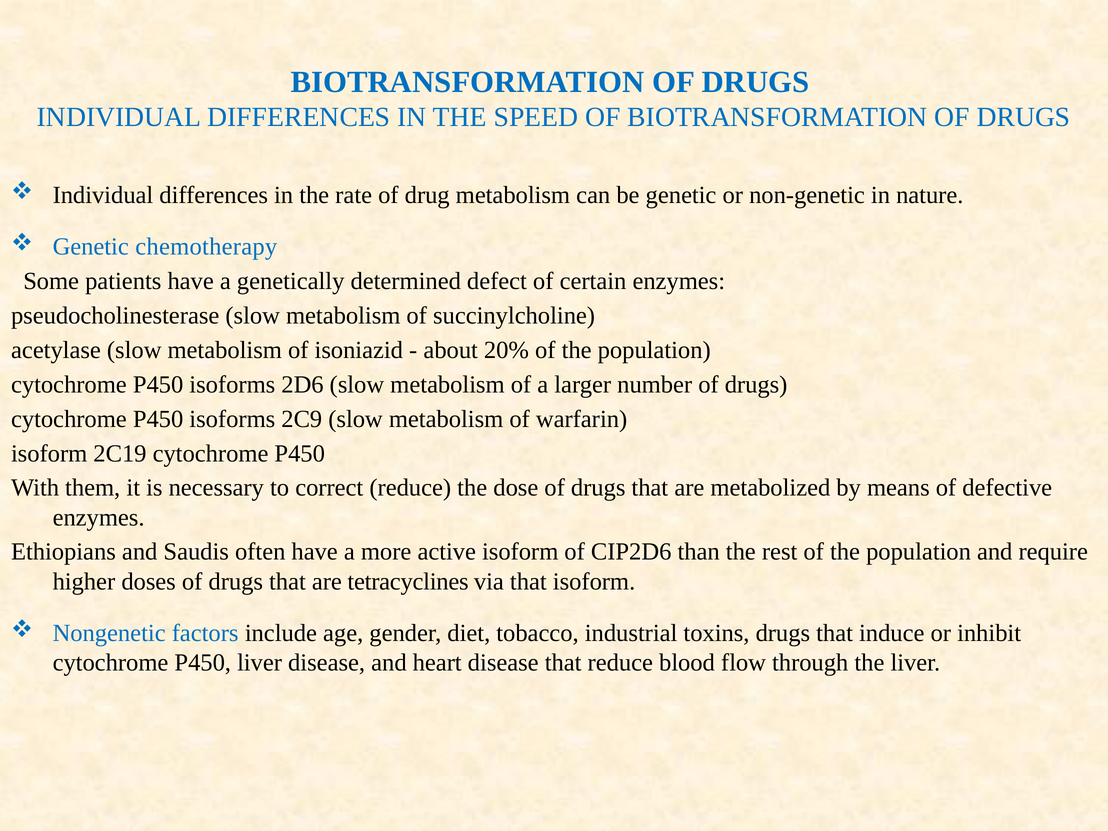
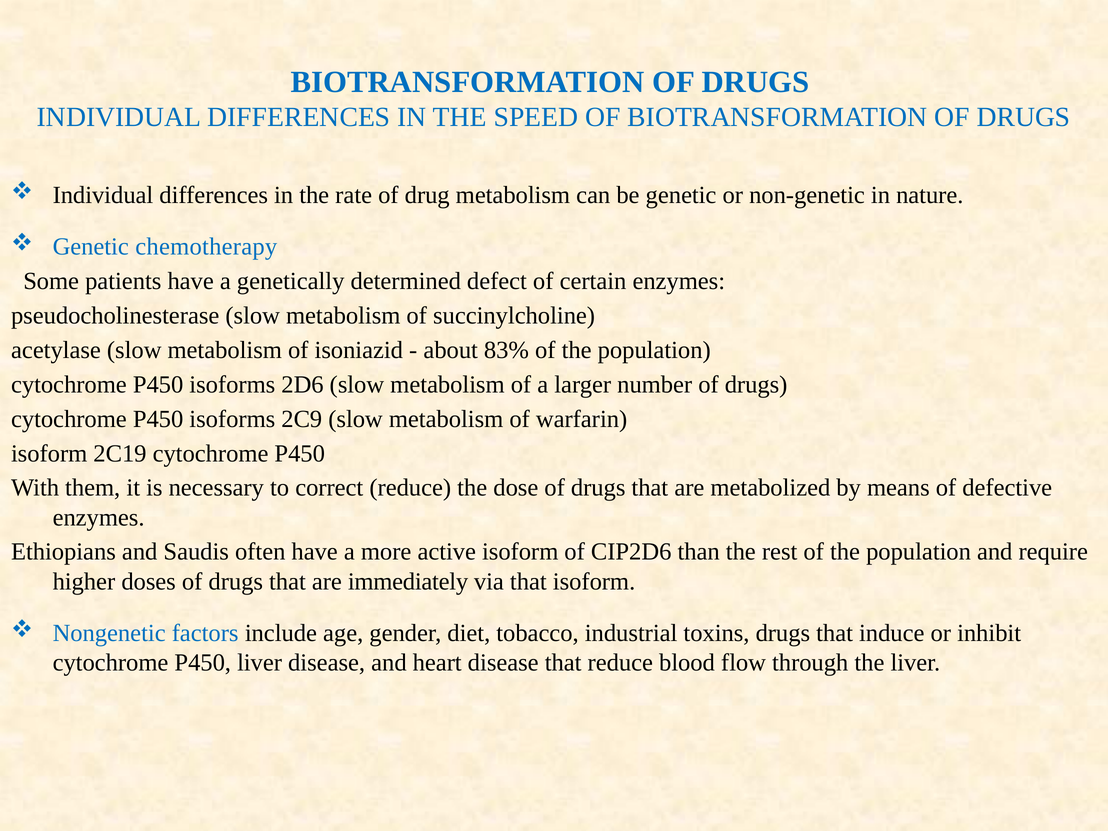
20%: 20% -> 83% (506, 350)
tetracyclines: tetracyclines -> immediately (408, 581)
